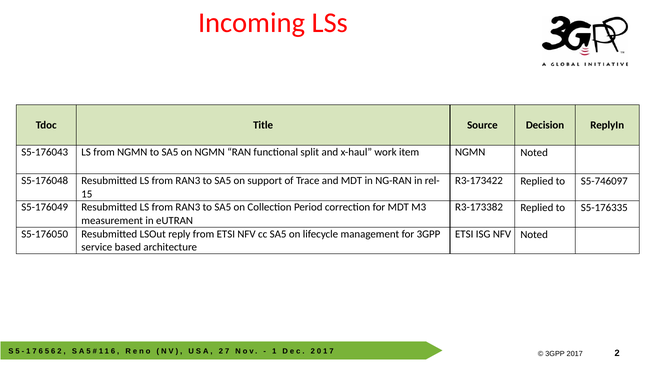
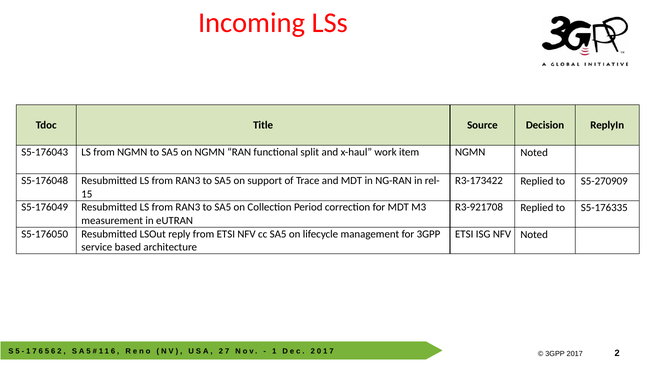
S5-746097: S5-746097 -> S5-270909 (604, 181)
R3-173382: R3-173382 -> R3-921708 (479, 208)
